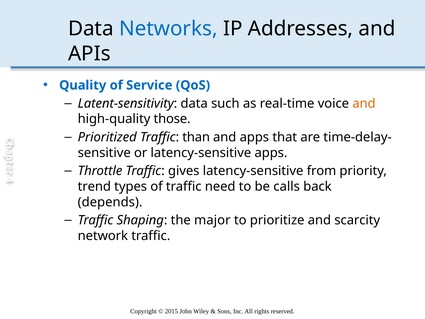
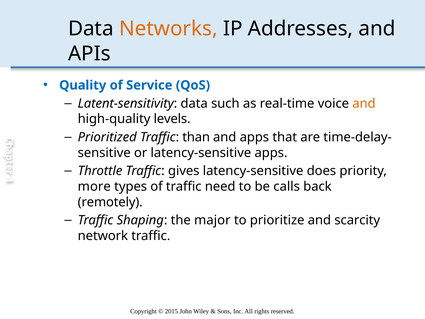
Networks colour: blue -> orange (168, 29)
those: those -> levels (172, 119)
from: from -> does (321, 171)
trend: trend -> more (94, 186)
depends: depends -> remotely (110, 202)
